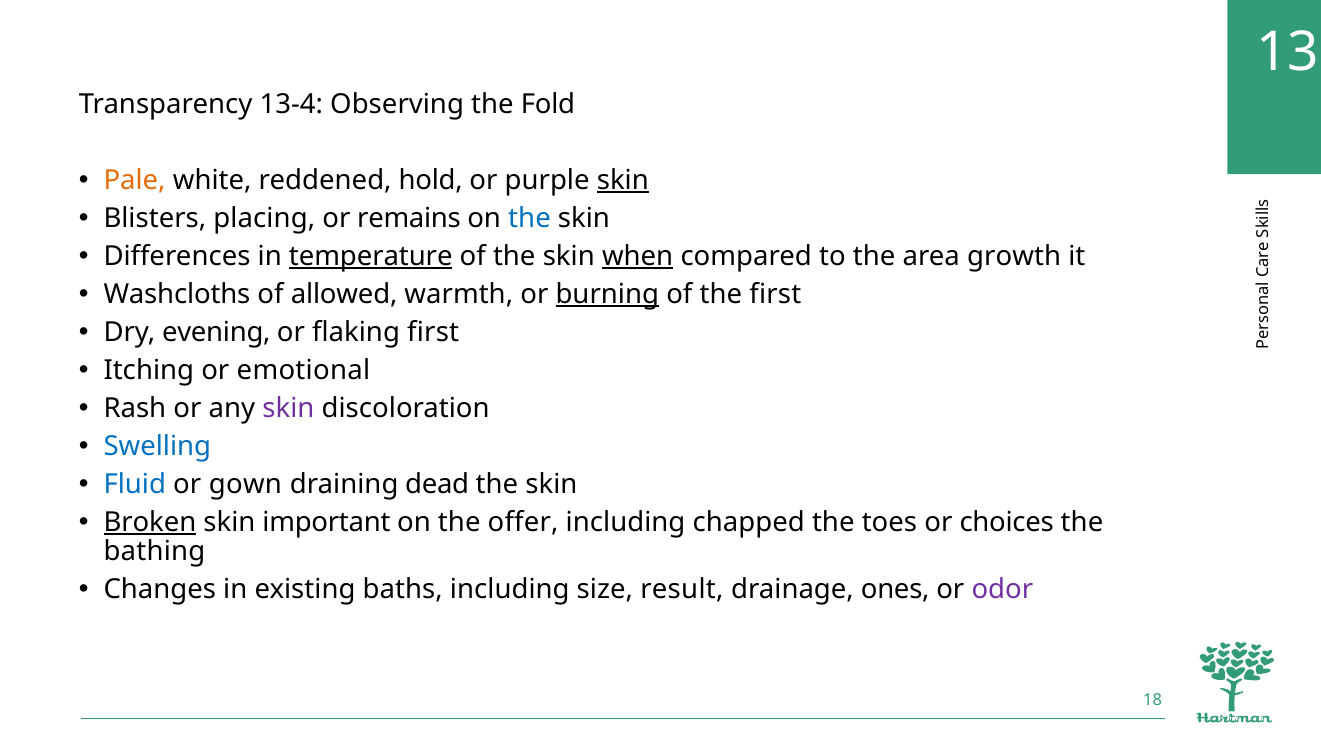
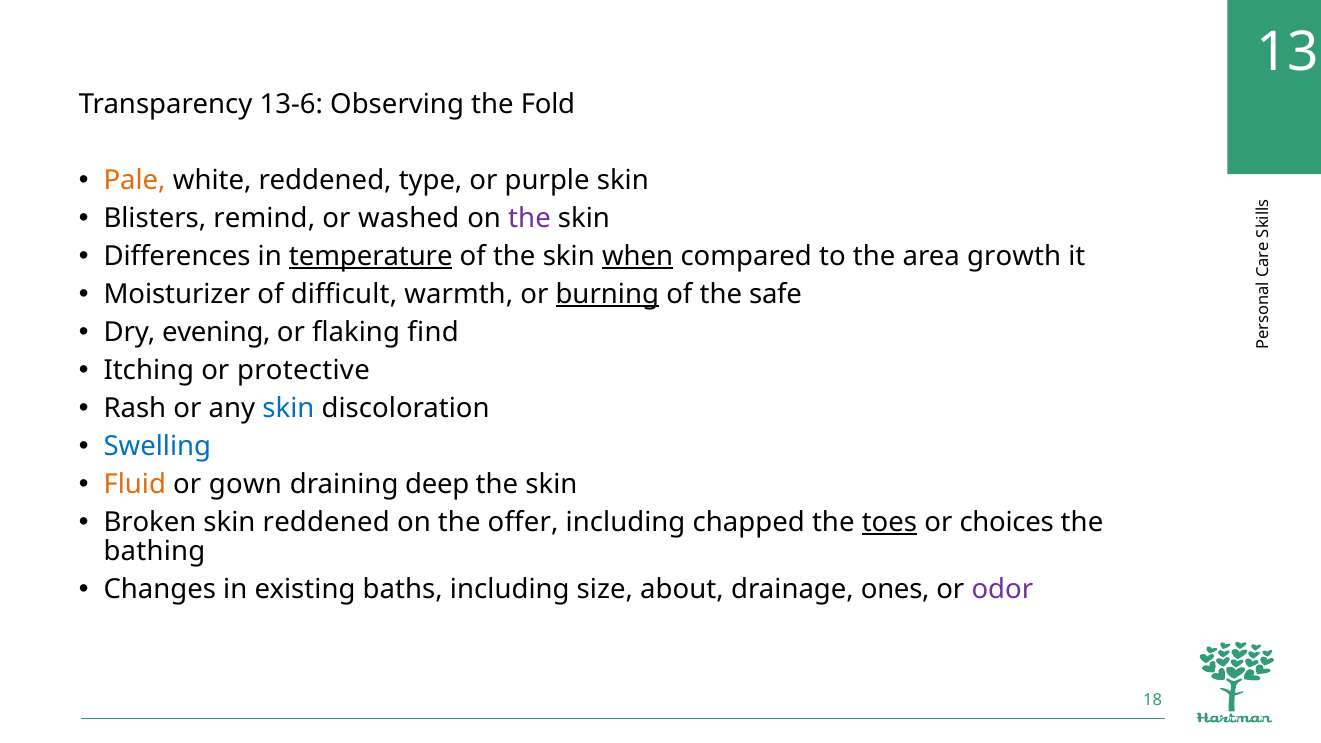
13-4: 13-4 -> 13-6 (291, 104)
hold: hold -> type (431, 180)
skin underline: present -> none (623, 180)
placing: placing -> remind (264, 218)
remains: remains -> washed (409, 218)
the colour: blue -> purple (530, 218)
Washcloths: Washcloths -> Moisturizer (177, 294)
allowed: allowed -> difficult (344, 294)
the first: first -> safe (776, 294)
flaking first: first -> find (433, 332)
emotional: emotional -> protective (303, 370)
skin colour: purple -> blue (288, 408)
Fluid colour: blue -> orange (135, 484)
dead: dead -> deep (437, 484)
Broken underline: present -> none (150, 522)
skin important: important -> reddened (326, 522)
toes underline: none -> present (889, 522)
result: result -> about (682, 590)
